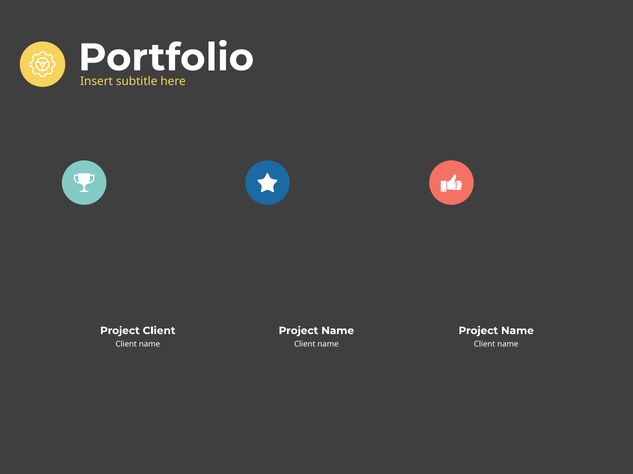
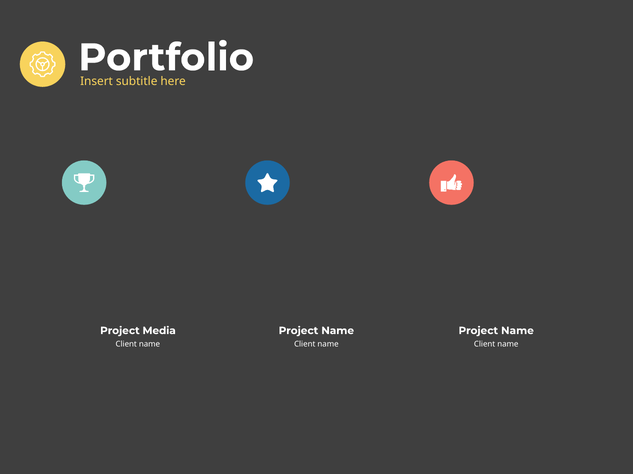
Project Client: Client -> Media (159, 331)
